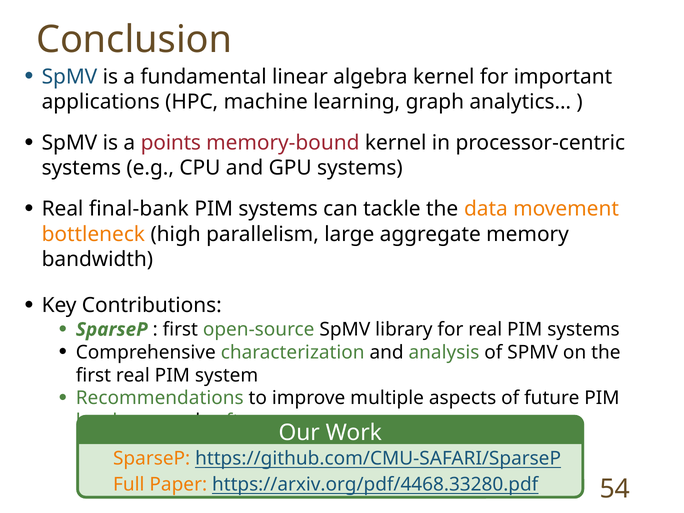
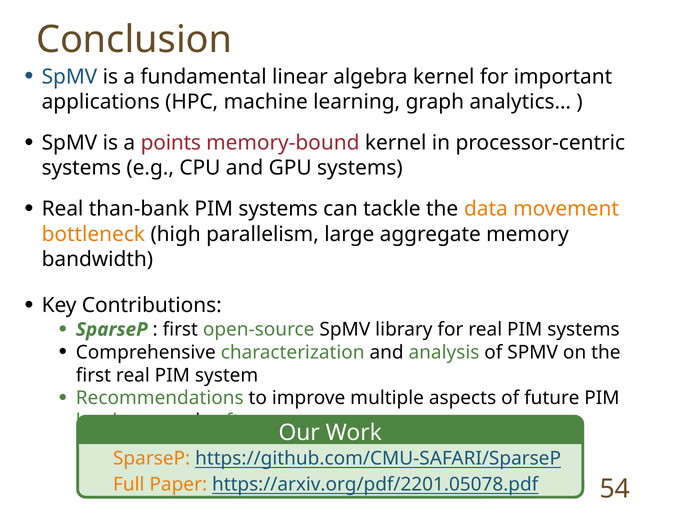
final-bank: final-bank -> than-bank (139, 209)
https://arxiv.org/pdf/4468.33280.pdf: https://arxiv.org/pdf/4468.33280.pdf -> https://arxiv.org/pdf/2201.05078.pdf (375, 485)
